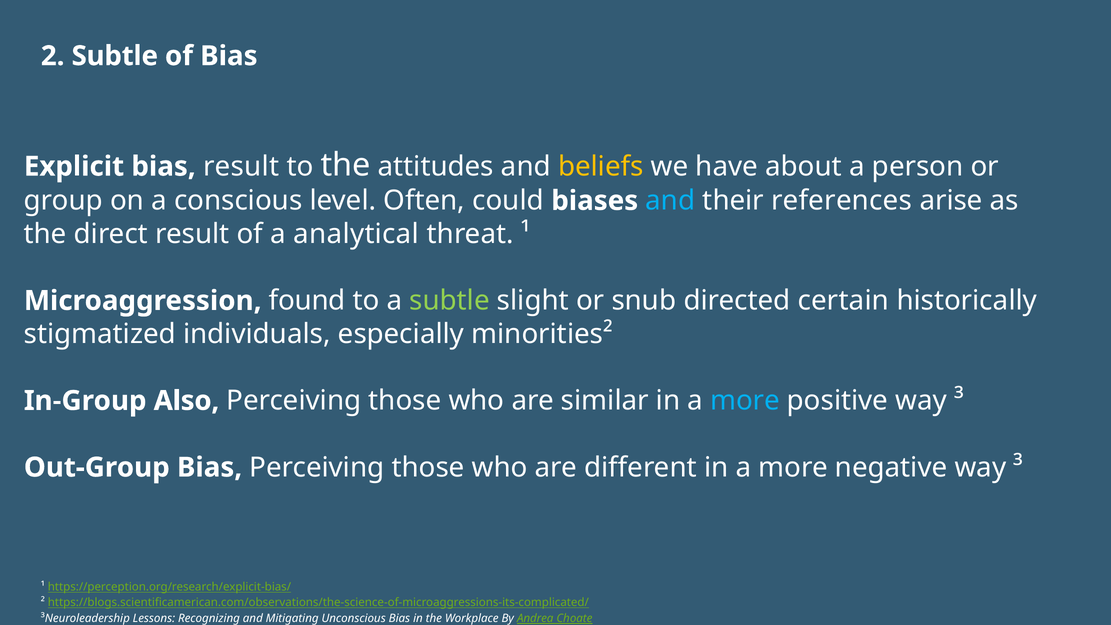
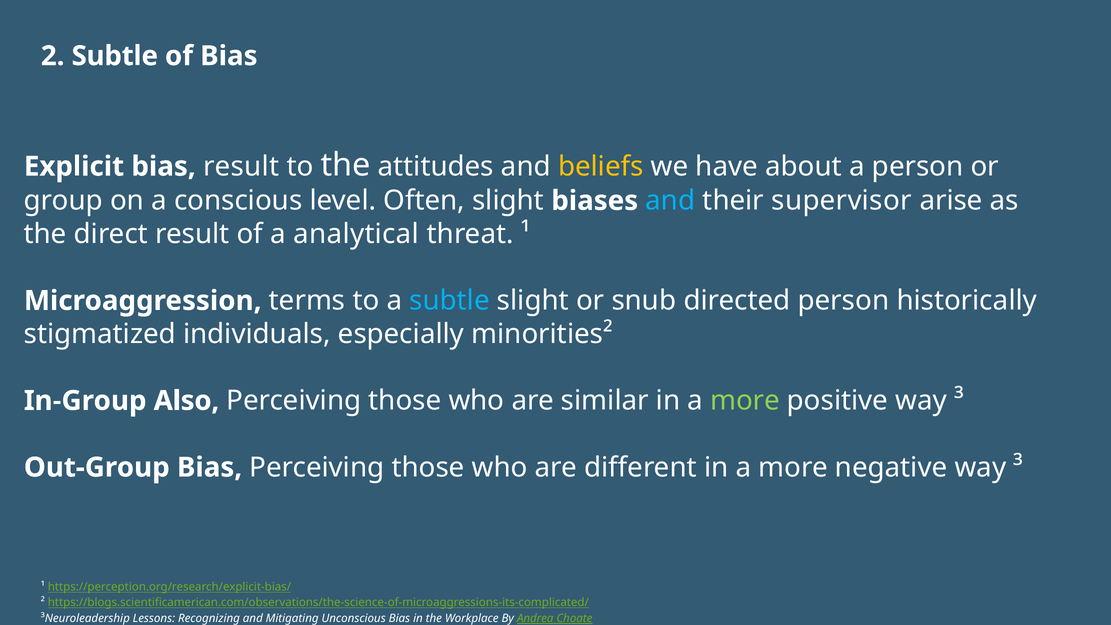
Often could: could -> slight (508, 201)
references: references -> supervisor (842, 201)
found: found -> terms (307, 301)
subtle colour: light green -> light blue (450, 301)
directed certain: certain -> person (843, 301)
more colour: light blue -> light green (745, 401)
